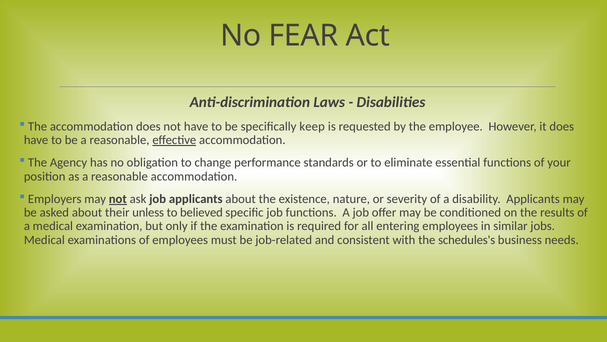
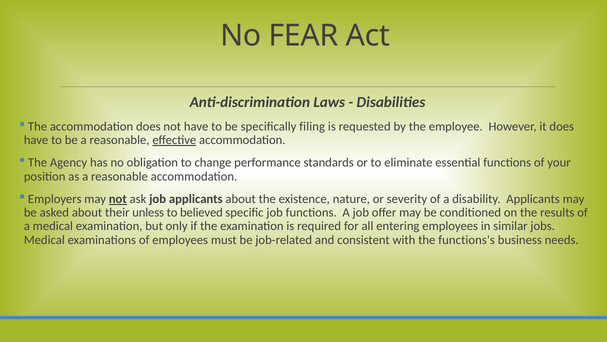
keep: keep -> filing (312, 126)
schedules's: schedules's -> functions's (467, 240)
